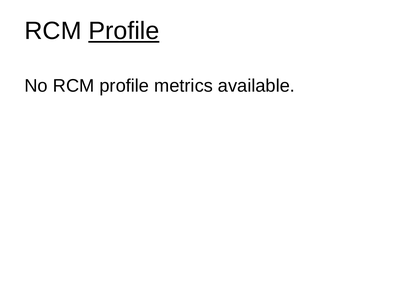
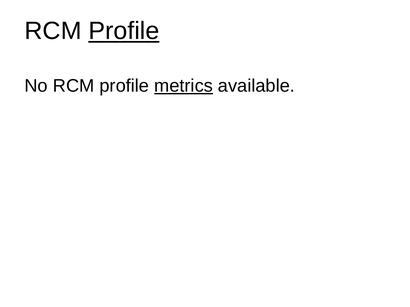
metrics underline: none -> present (184, 86)
